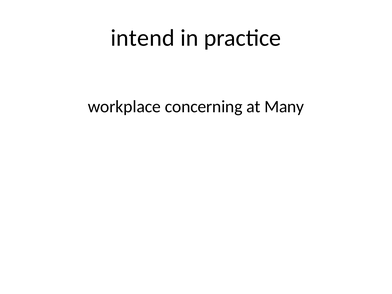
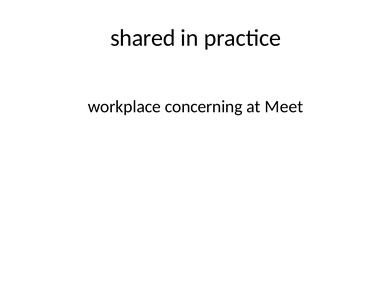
intend: intend -> shared (143, 38)
Many: Many -> Meet (284, 107)
